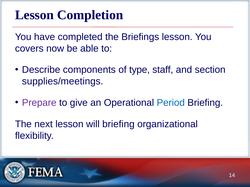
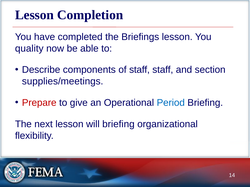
covers: covers -> quality (29, 49)
of type: type -> staff (140, 70)
Prepare colour: purple -> red (39, 103)
